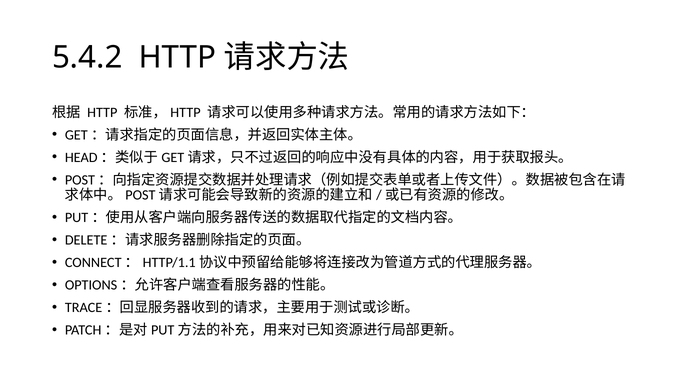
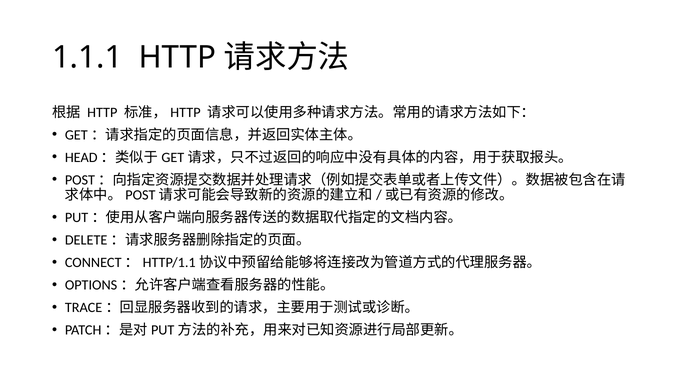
5.4.2: 5.4.2 -> 1.1.1 (87, 57)
